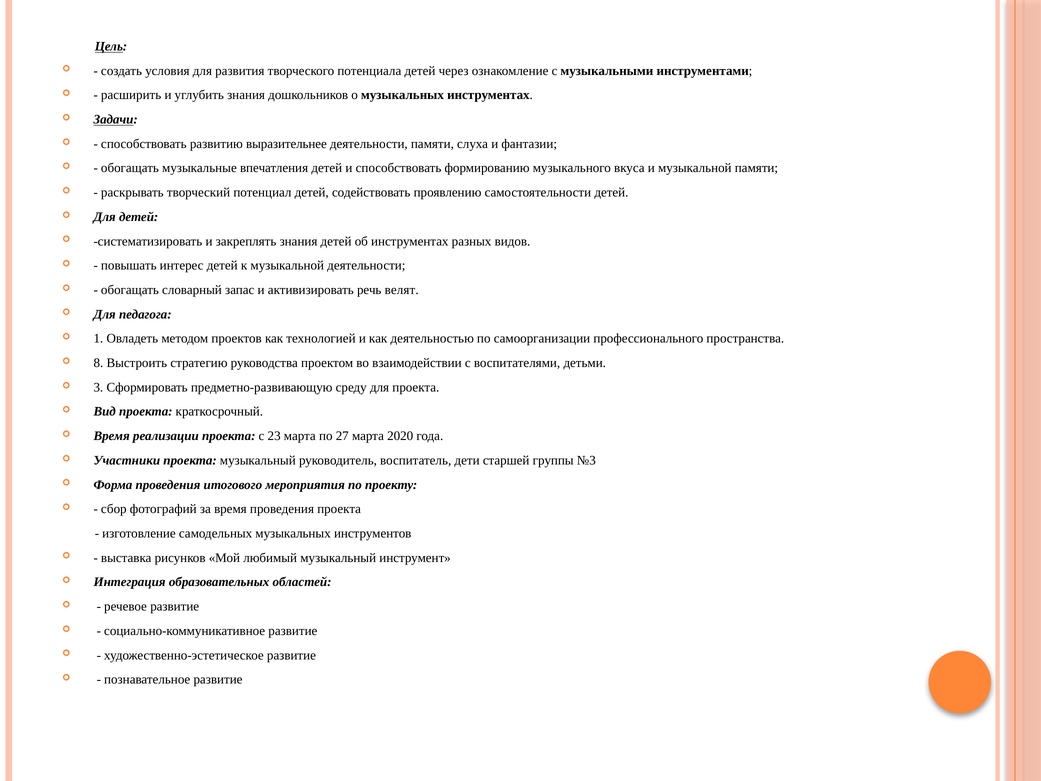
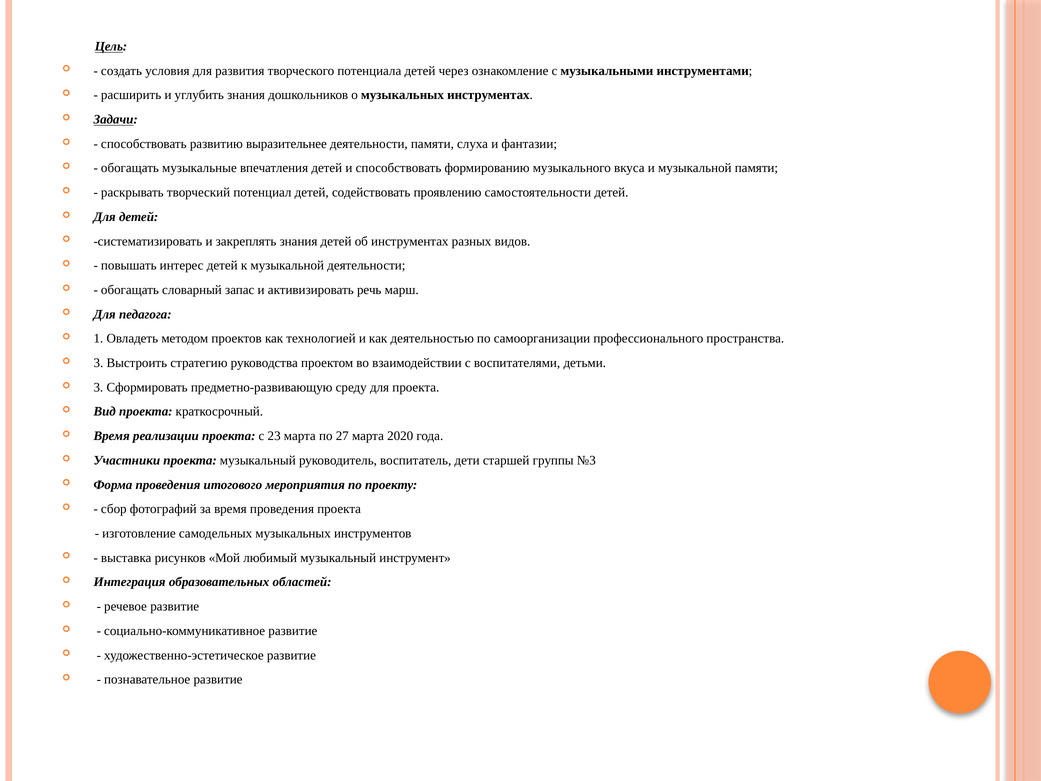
велят: велят -> марш (402, 290)
8: 8 -> 3 (98, 363)
